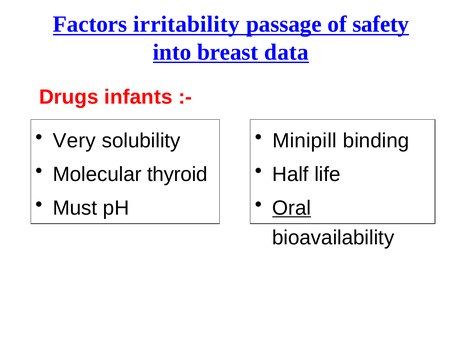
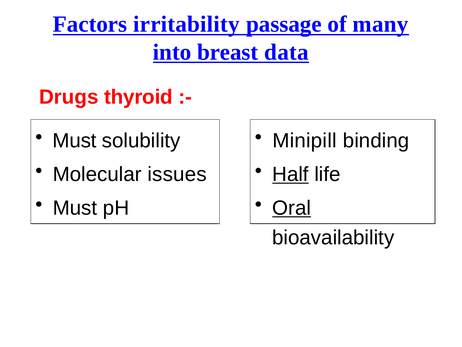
safety: safety -> many (381, 24)
infants: infants -> thyroid (138, 97)
Very: Very -> Must (75, 140)
thyroid: thyroid -> issues (177, 174)
Half underline: none -> present (290, 174)
